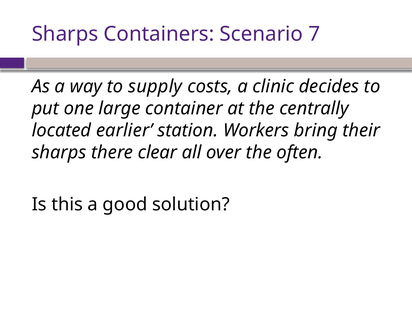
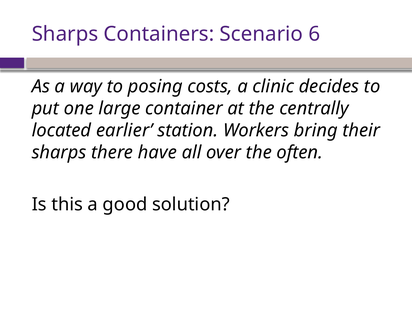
7: 7 -> 6 (314, 34)
supply: supply -> posing (155, 86)
clear: clear -> have (157, 152)
